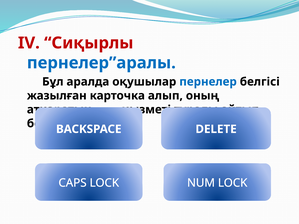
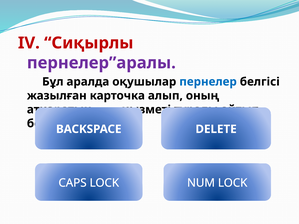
пернелер”аралы colour: blue -> purple (101, 63)
